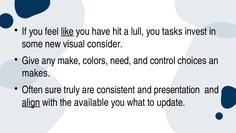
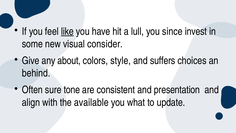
tasks: tasks -> since (172, 31)
make: make -> about (69, 61)
need: need -> style (121, 61)
control: control -> suffers (163, 61)
makes: makes -> behind (36, 73)
truly: truly -> tone (72, 90)
align underline: present -> none (31, 102)
